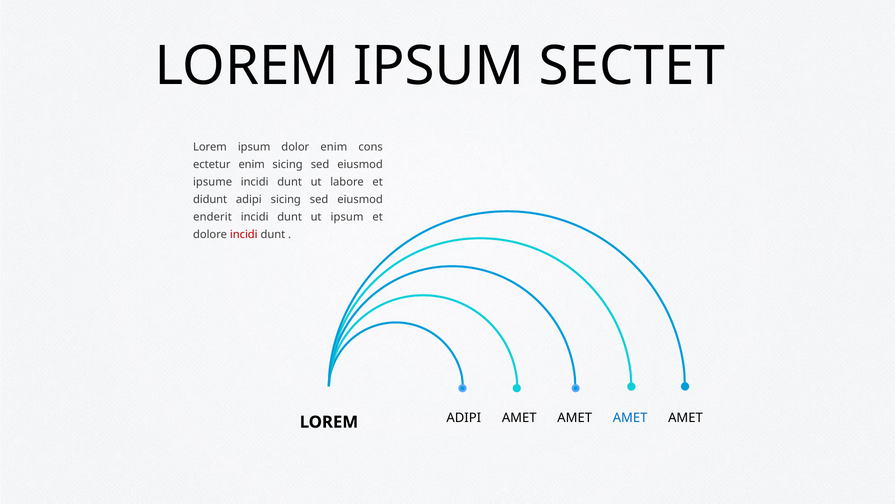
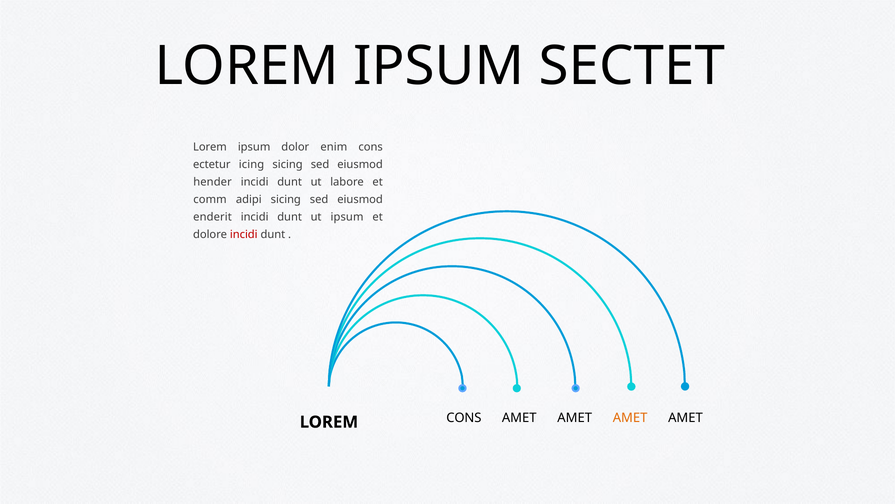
ectetur enim: enim -> icing (252, 164)
ipsume: ipsume -> hender (213, 182)
didunt: didunt -> comm (210, 199)
LOREM ADIPI: ADIPI -> CONS (464, 417)
AMET colour: blue -> orange (630, 417)
